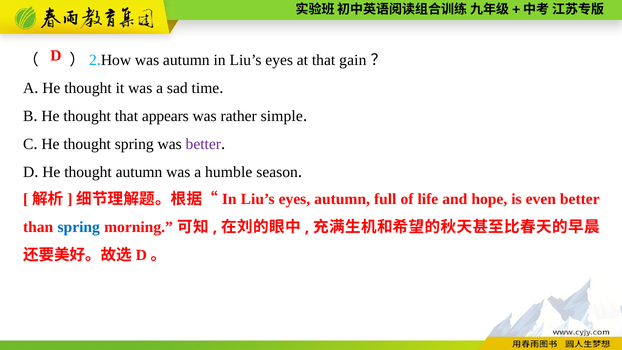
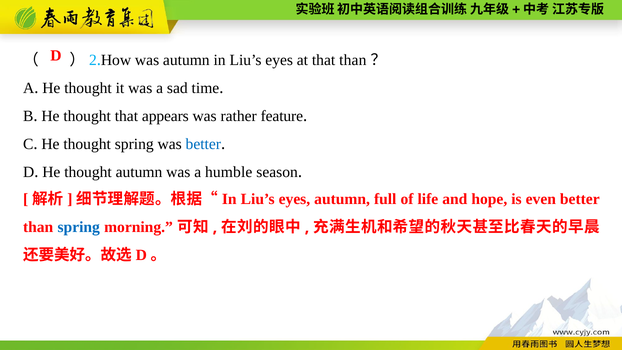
that gain: gain -> than (353, 60)
simple: simple -> feature (282, 116)
better colour: purple -> blue (203, 144)
